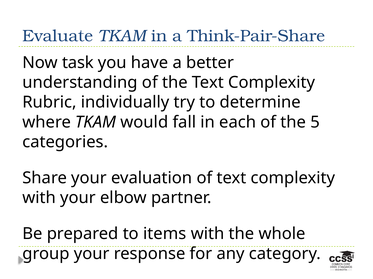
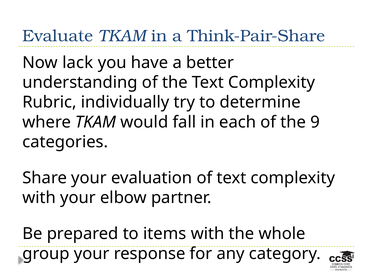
task: task -> lack (78, 63)
5: 5 -> 9 (315, 122)
